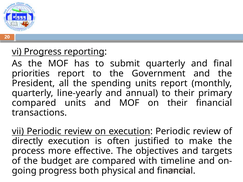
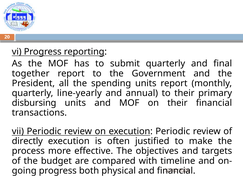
priorities: priorities -> together (31, 74)
compared: compared -> disbursing (34, 103)
